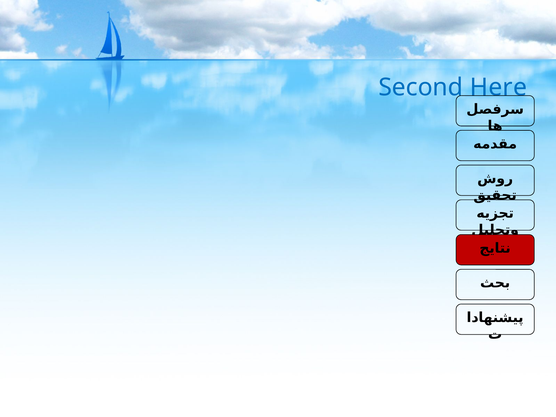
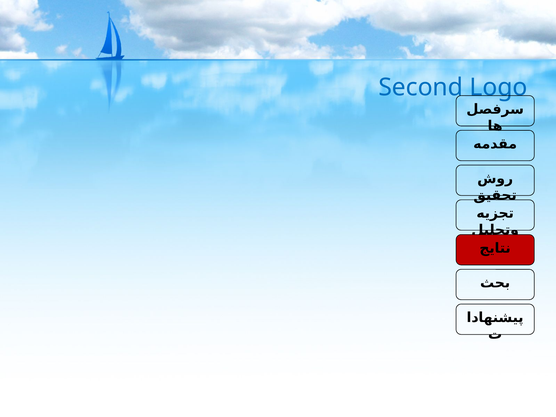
Here: Here -> Logo (499, 87)
